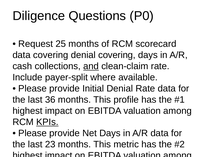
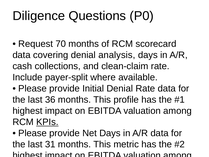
25: 25 -> 70 (61, 44)
denial covering: covering -> analysis (117, 55)
and underline: present -> none (91, 66)
23: 23 -> 31 (50, 144)
